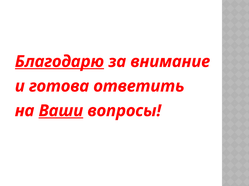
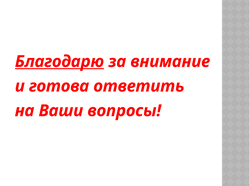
Ваши underline: present -> none (61, 111)
